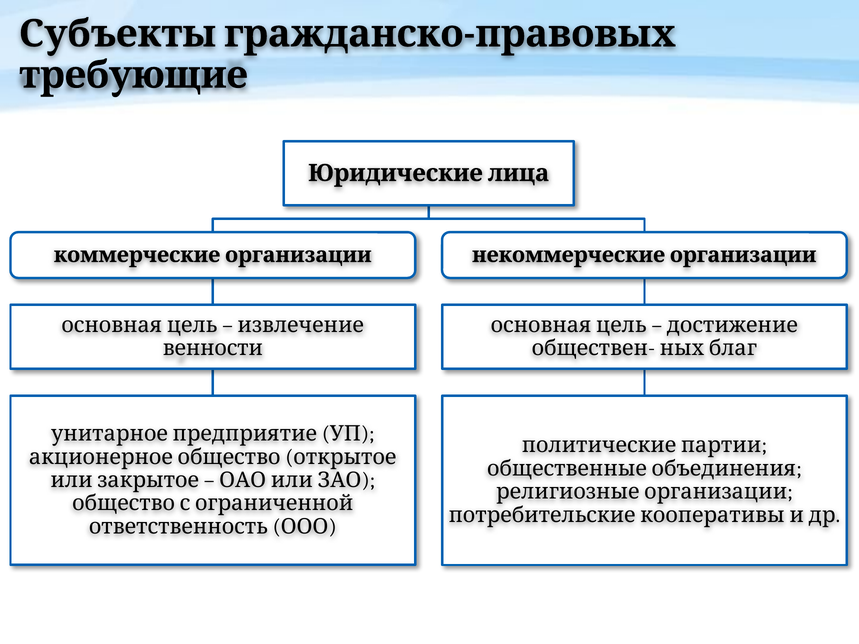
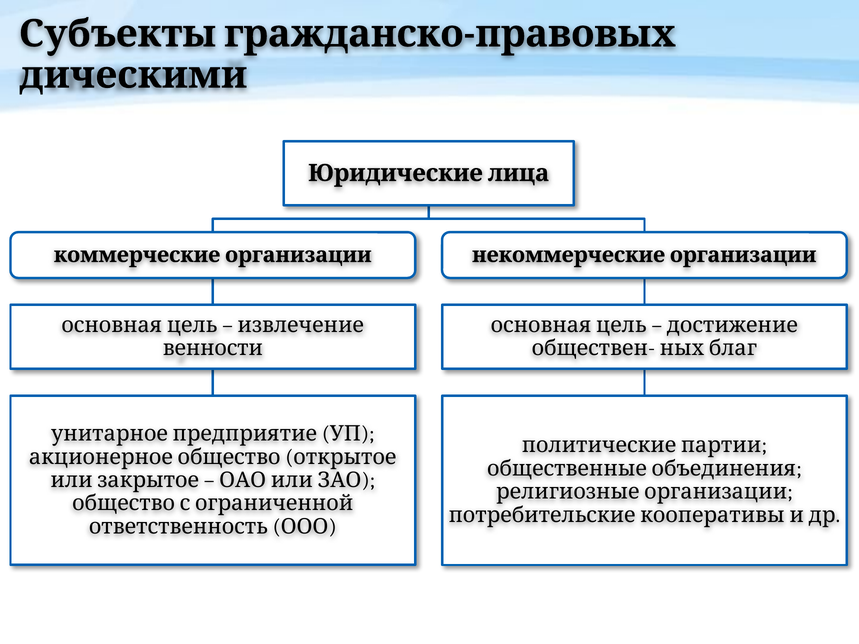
требующие: требующие -> дическими (133, 75)
